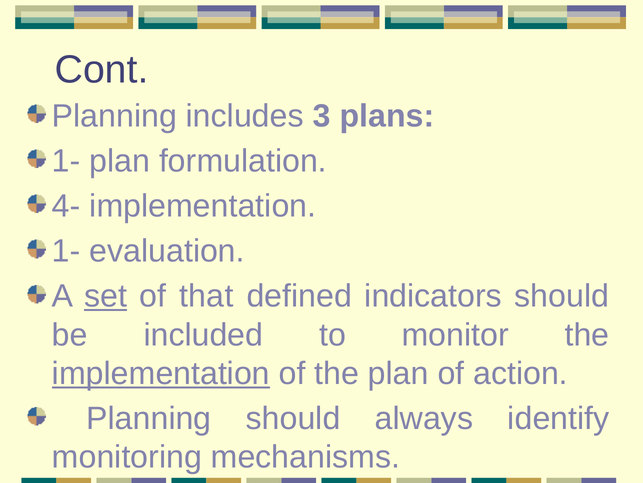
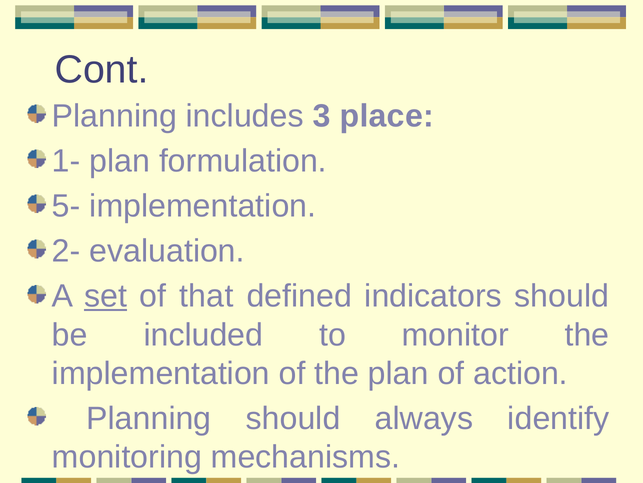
plans: plans -> place (387, 116)
4-: 4- -> 5- (66, 206)
1-: 1- -> 2- (66, 251)
implementation underline: present -> none (161, 373)
